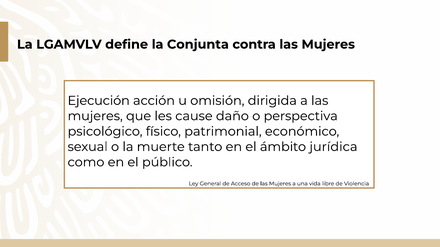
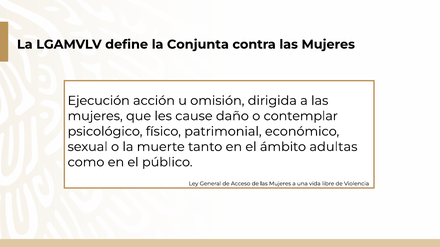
perspectiva: perspectiva -> contemplar (301, 116)
jurídica: jurídica -> adultas (333, 147)
